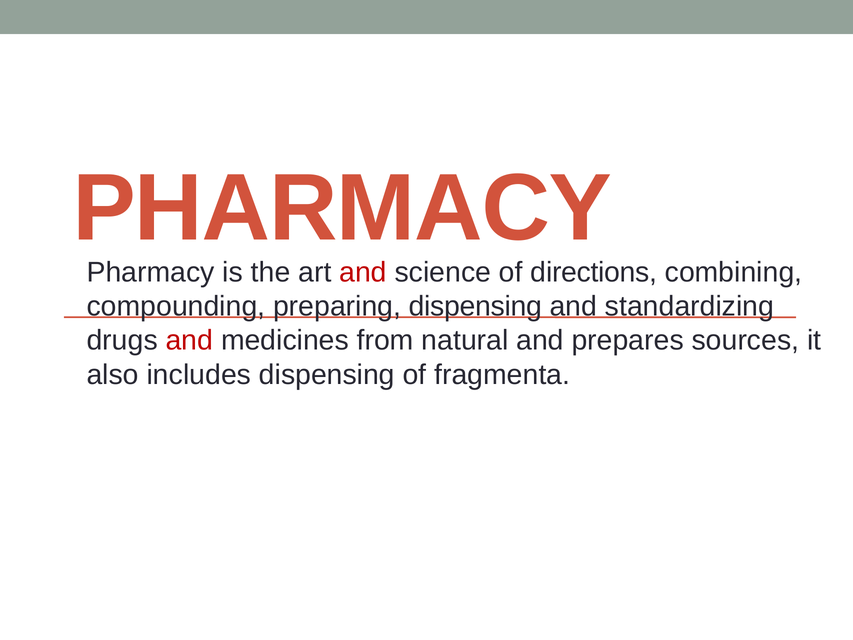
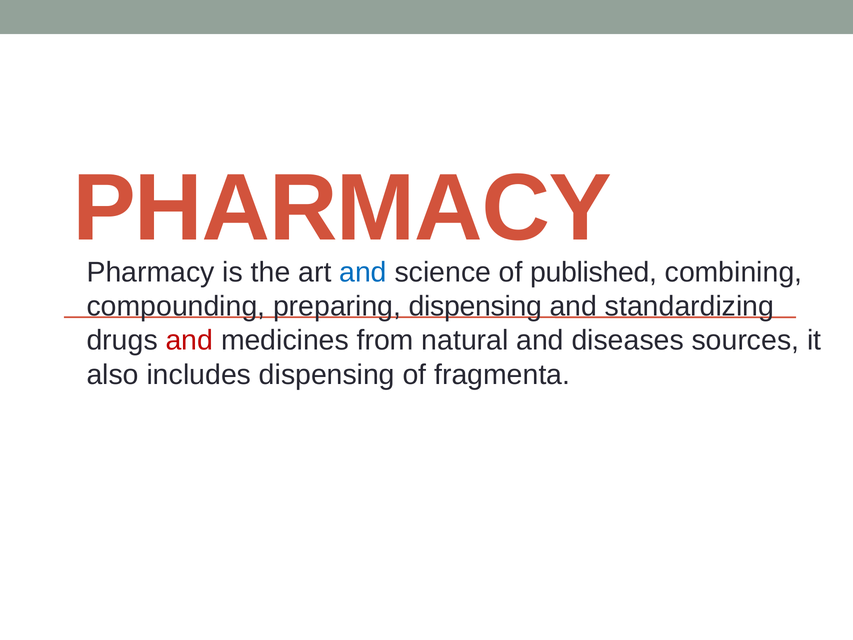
and colour: red -> blue (363, 272)
directions: directions -> published (594, 272)
prepares: prepares -> diseases (628, 340)
